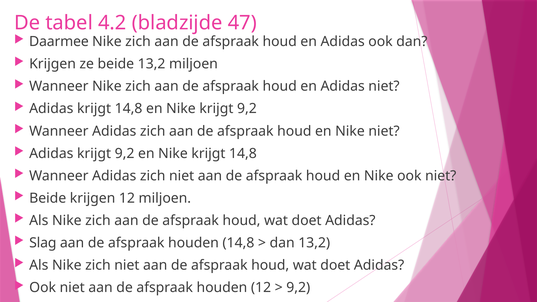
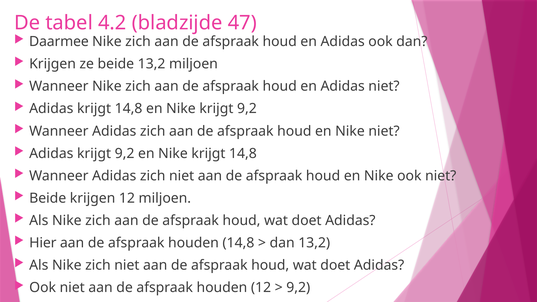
Slag: Slag -> Hier (43, 243)
